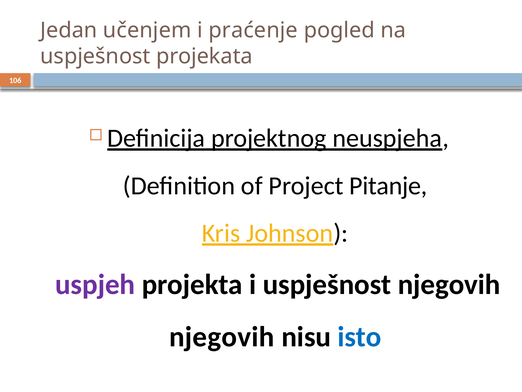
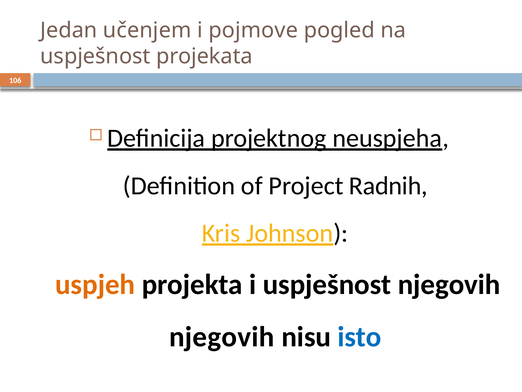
praćenje: praćenje -> pojmove (253, 30)
Pitanje: Pitanje -> Radnih (388, 186)
uspjeh colour: purple -> orange (95, 284)
